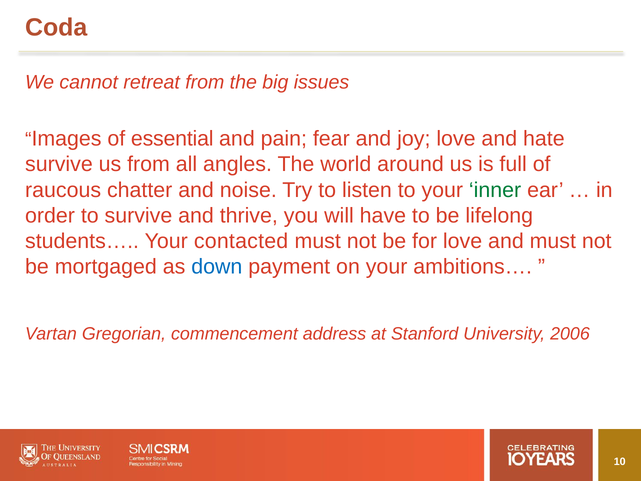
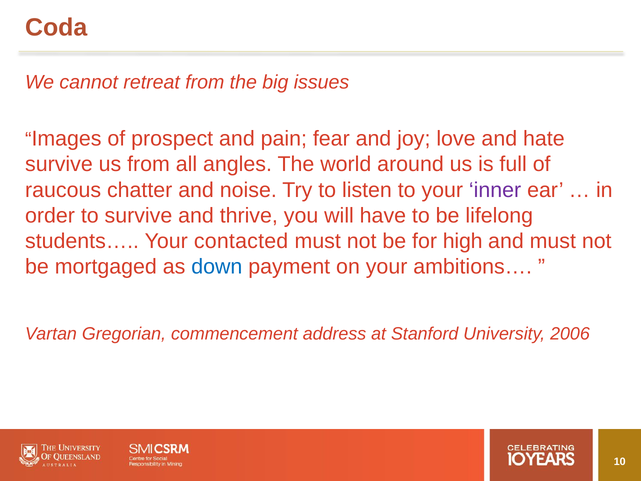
essential: essential -> prospect (172, 139)
inner colour: green -> purple (495, 190)
for love: love -> high (463, 241)
